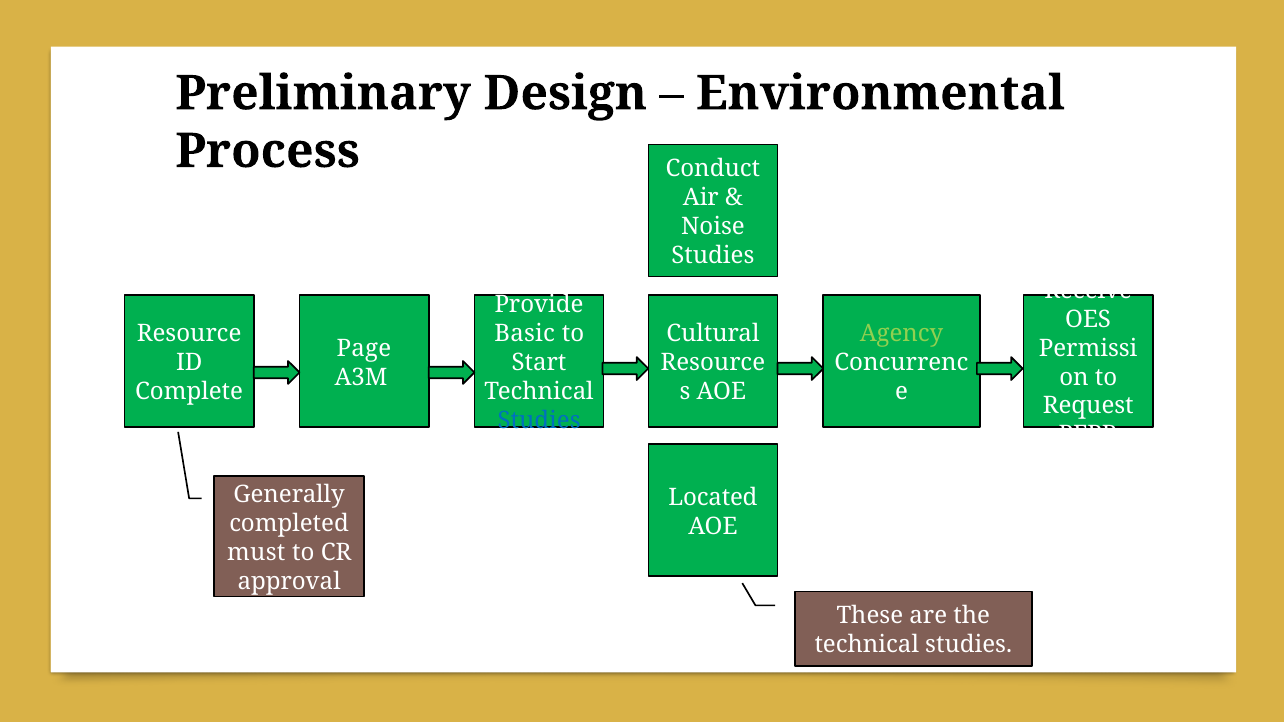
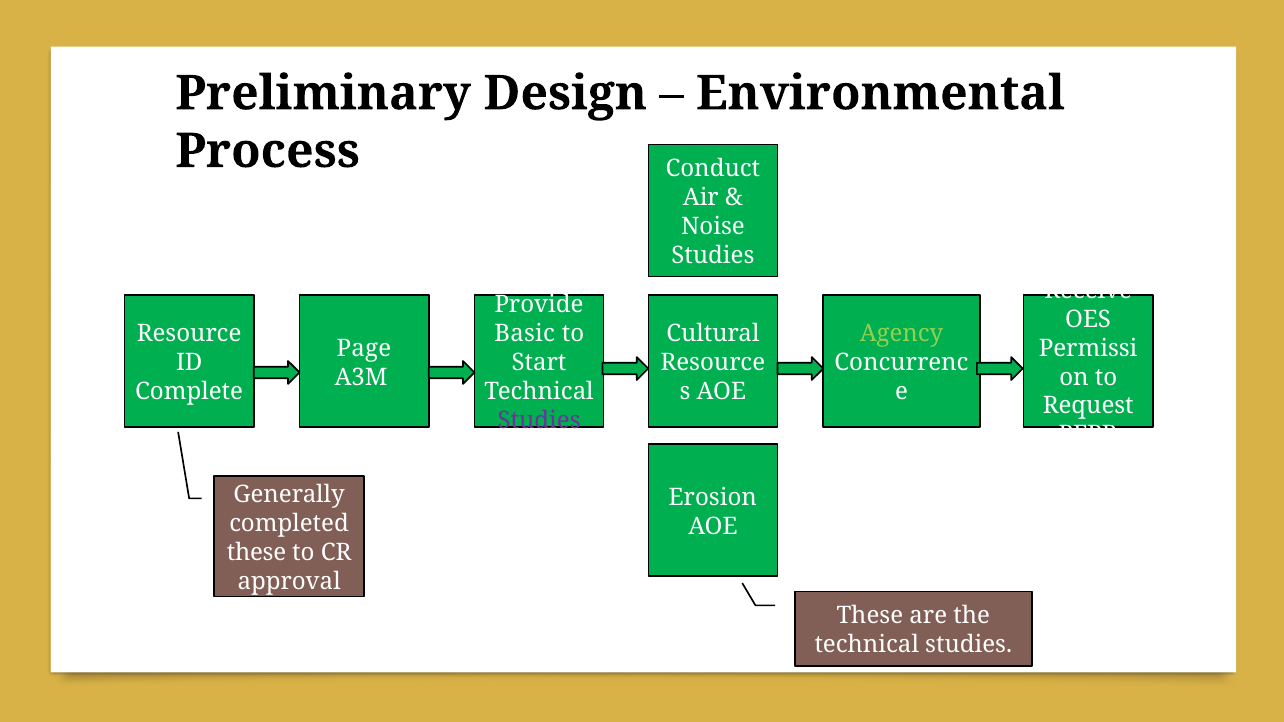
Studies colour: blue -> purple (539, 421)
Located: Located -> Erosion (713, 497)
must: must -> these (257, 552)
